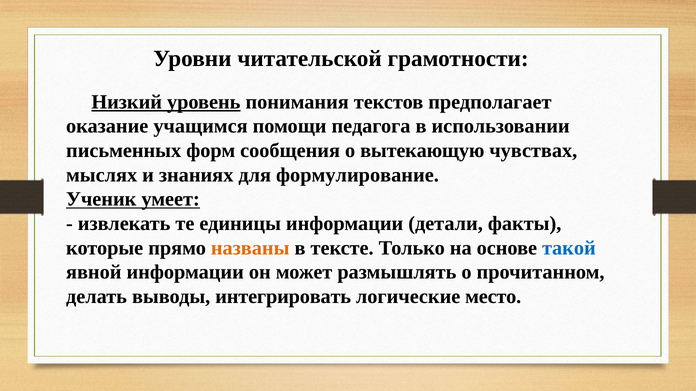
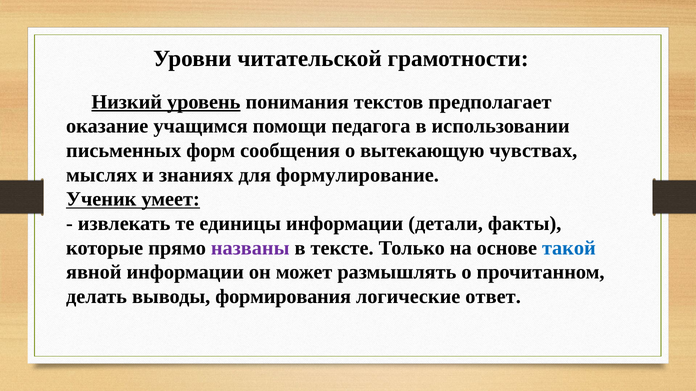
названы colour: orange -> purple (250, 248)
интегрировать: интегрировать -> формирования (283, 297)
место: место -> ответ (493, 297)
